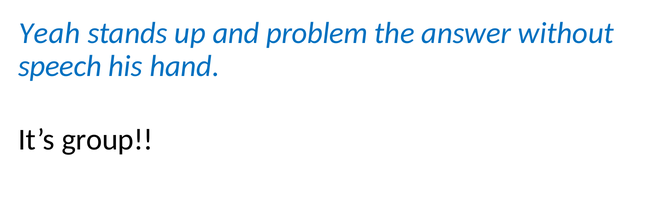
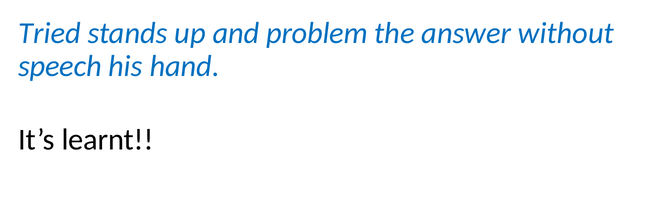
Yeah: Yeah -> Tried (50, 33)
group: group -> learnt (108, 140)
